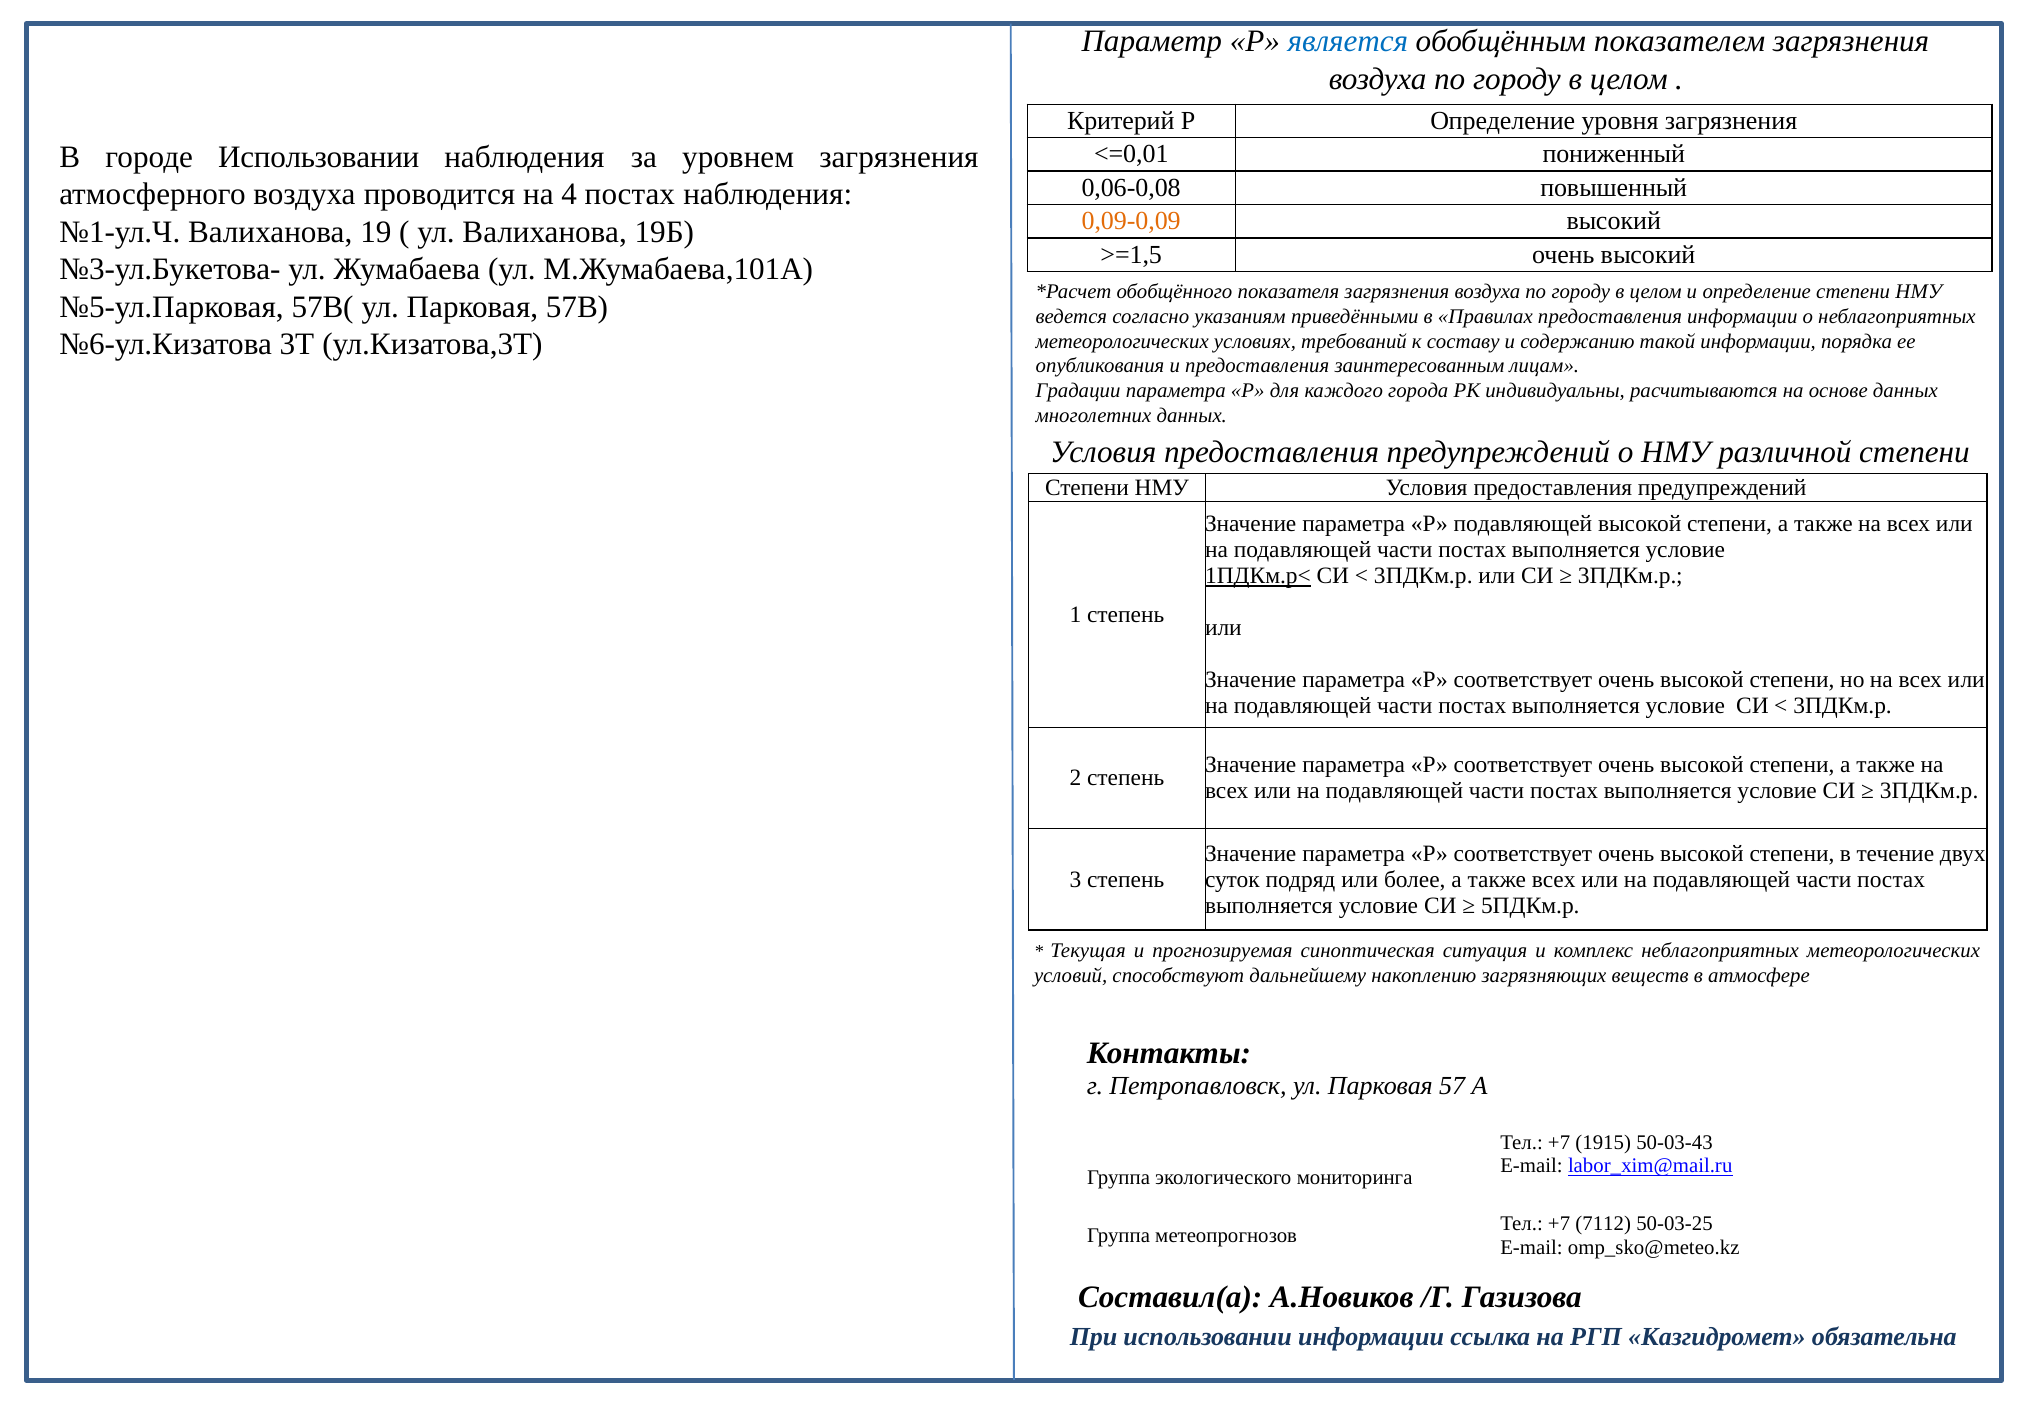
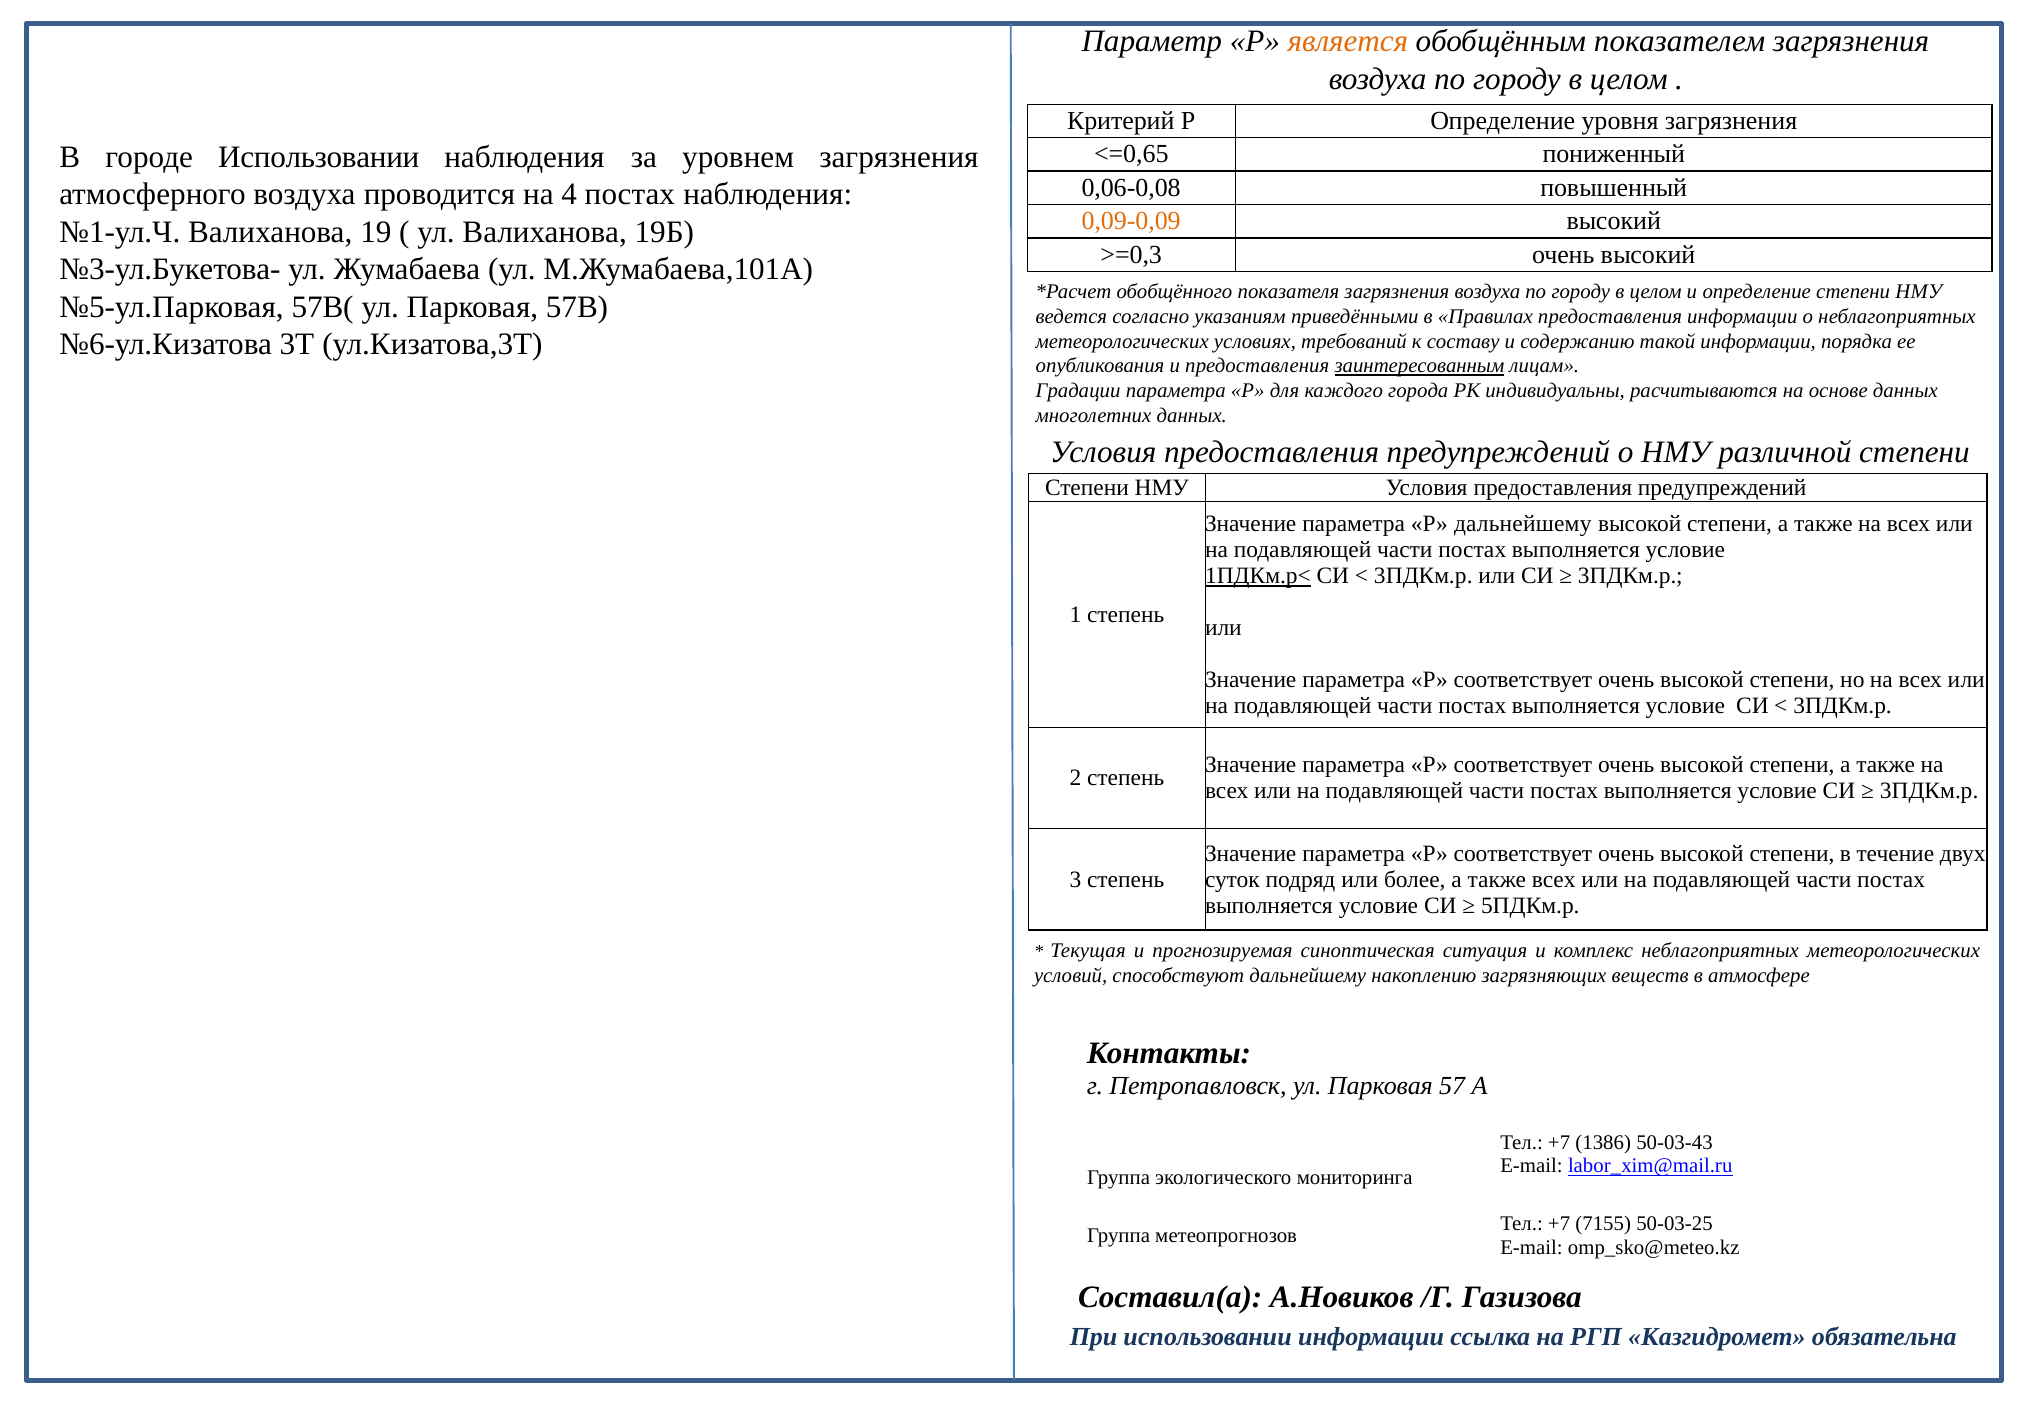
является colour: blue -> orange (1348, 42)
<=0,01: <=0,01 -> <=0,65 (1131, 154)
>=1,5: >=1,5 -> >=0,3 (1131, 254)
заинтересованным underline: none -> present (1419, 366)
Р подавляющей: подавляющей -> дальнейшему (1523, 524)
1915: 1915 -> 1386 (1603, 1143)
7112: 7112 -> 7155 (1603, 1224)
